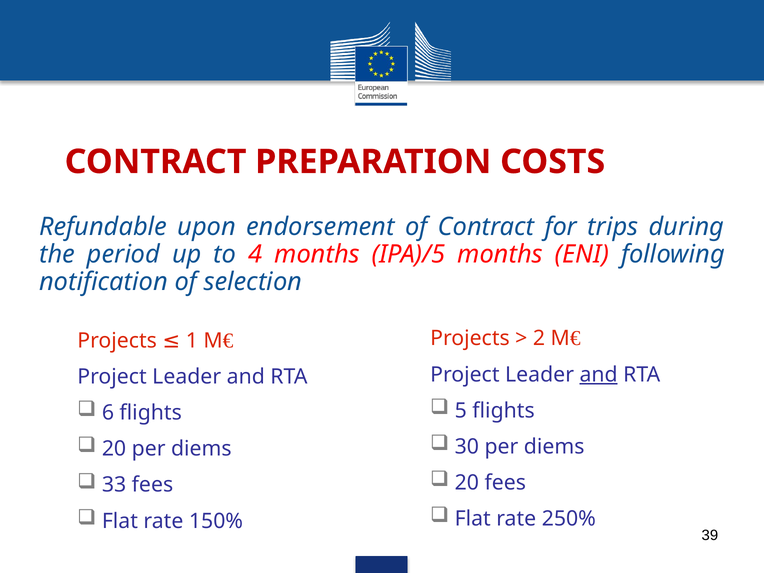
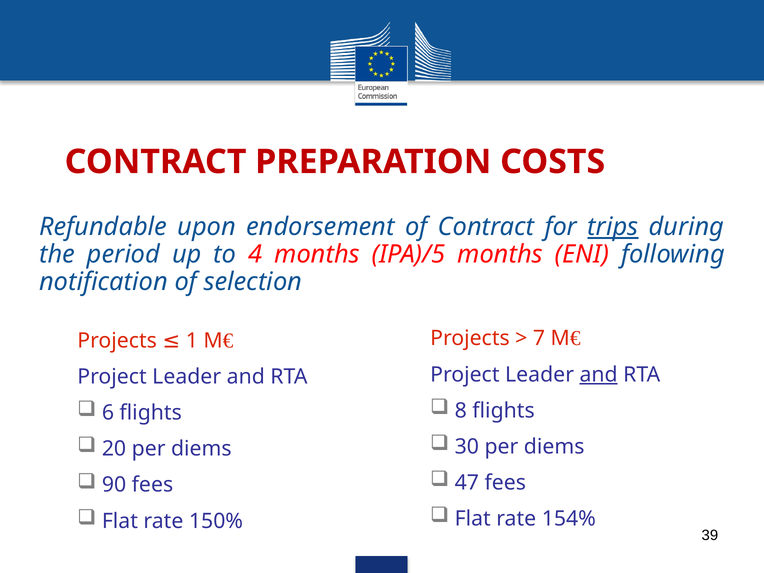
trips underline: none -> present (613, 227)
2: 2 -> 7 (539, 338)
5: 5 -> 8 (461, 411)
20: 20 -> 47 (467, 483)
33: 33 -> 90 (114, 485)
250%: 250% -> 154% (569, 519)
